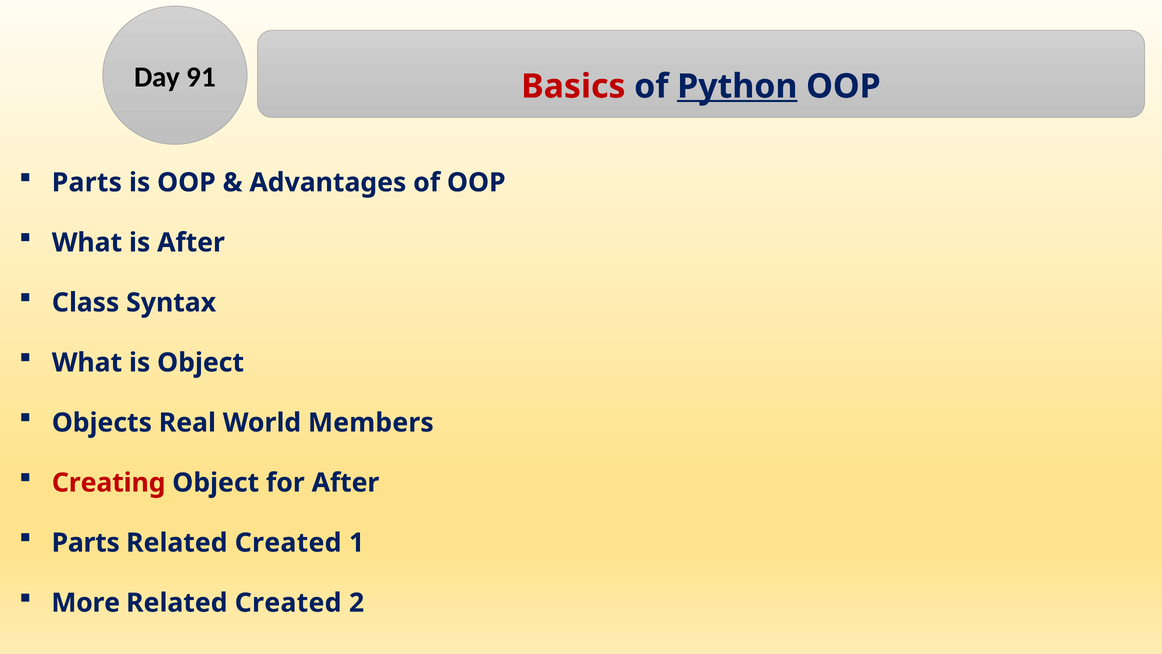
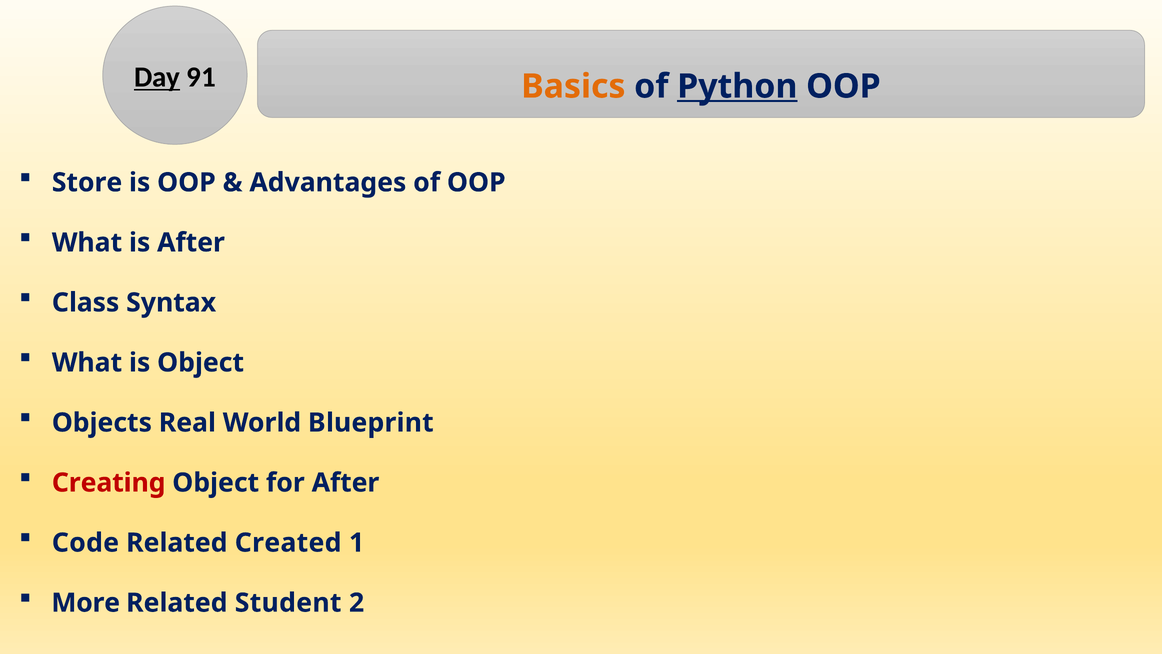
Day underline: none -> present (157, 77)
Basics colour: red -> orange (573, 86)
Parts: Parts -> Store (87, 182)
Members: Members -> Blueprint (371, 422)
Parts: Parts -> Code (85, 543)
Created: Created -> Student (288, 603)
